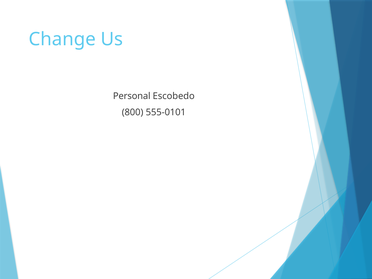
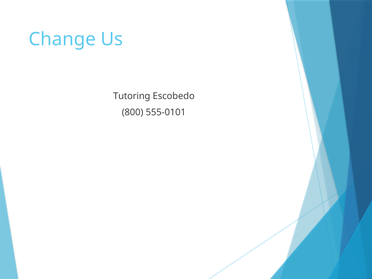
Personal: Personal -> Tutoring (132, 96)
